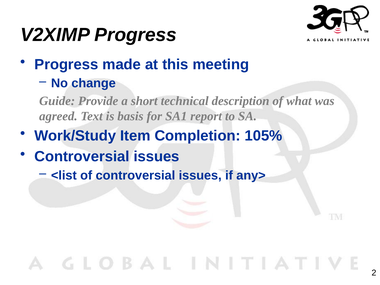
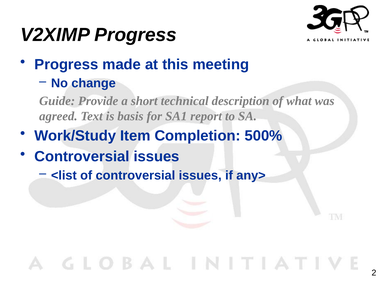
105%: 105% -> 500% (263, 136)
